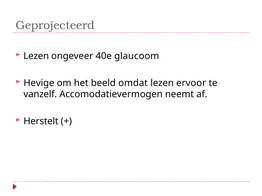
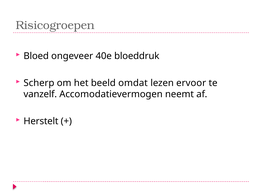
Geprojecteerd: Geprojecteerd -> Risicogroepen (55, 25)
Lezen: Lezen -> Bloed (36, 56)
glaucoom: glaucoom -> bloeddruk (137, 56)
Hevige: Hevige -> Scherp (39, 83)
